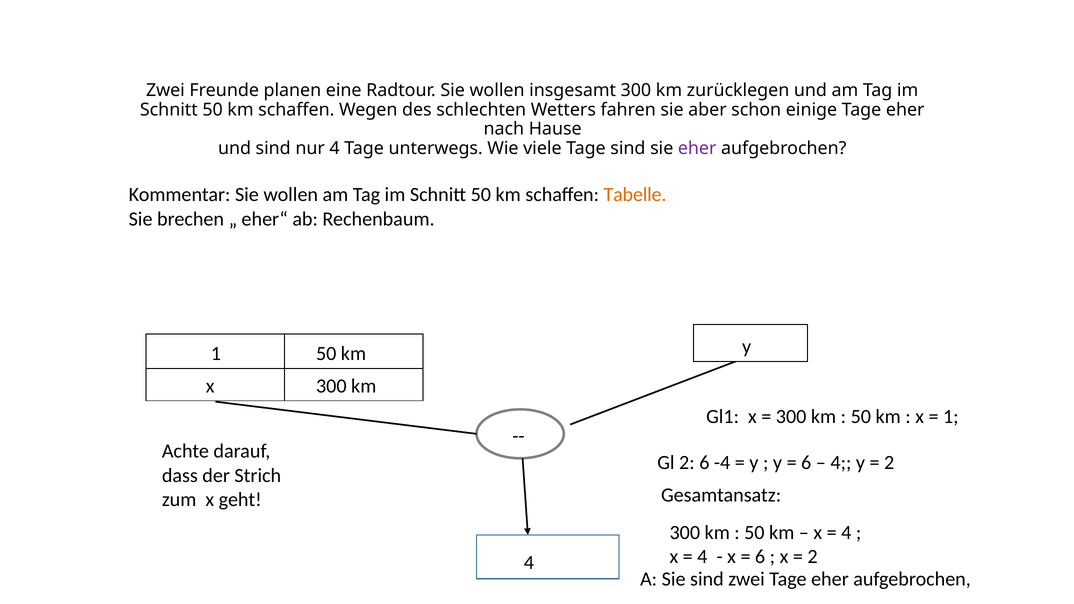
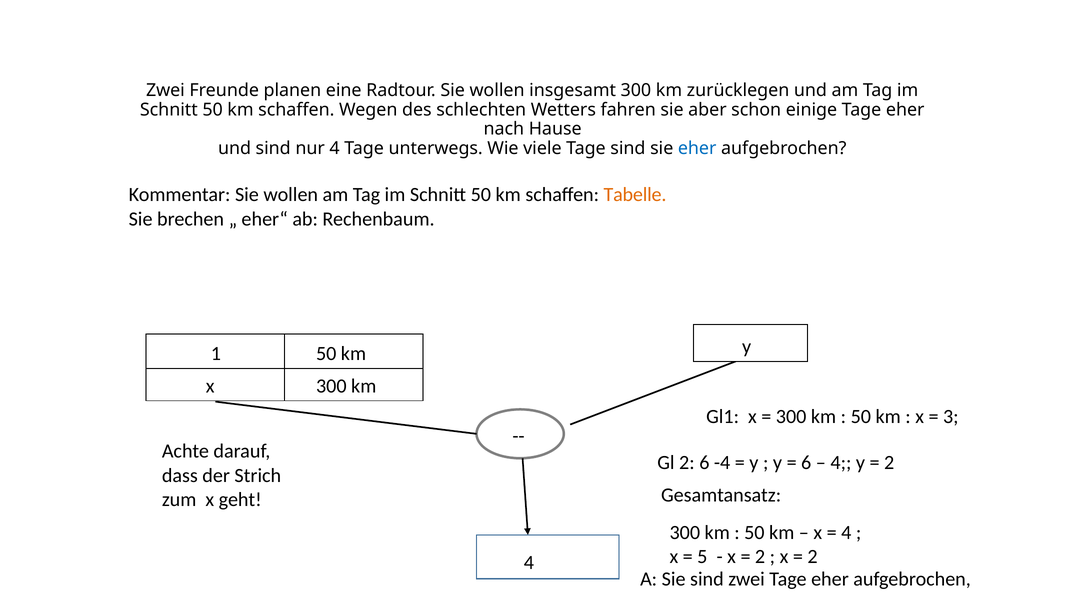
eher colour: purple -> blue (697, 148)
1: 1 -> 3 (951, 417)
4: 4 -> 5 (702, 557)
6: 6 -> 2 (760, 557)
